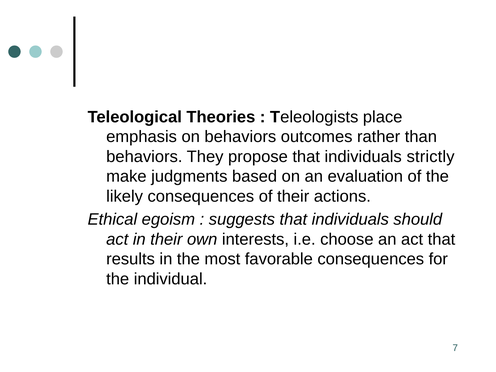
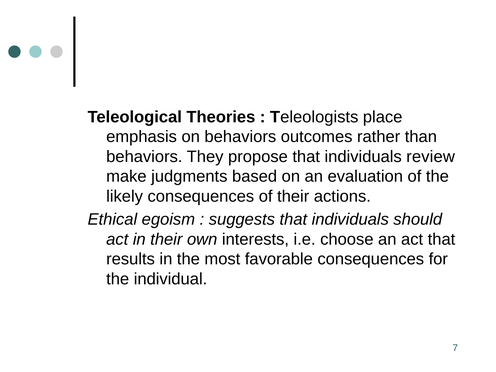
strictly: strictly -> review (431, 157)
